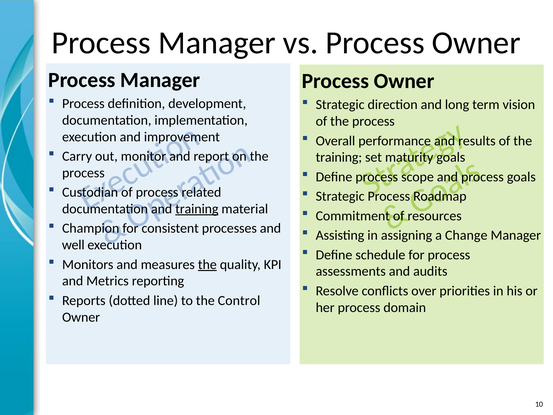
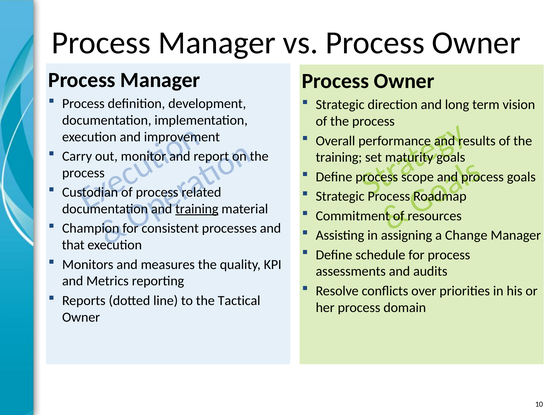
well: well -> that (73, 245)
the underline: present -> none (207, 264)
Control: Control -> Tactical (239, 300)
